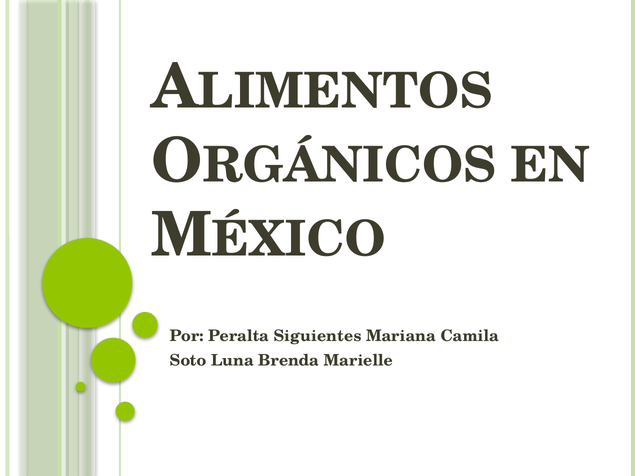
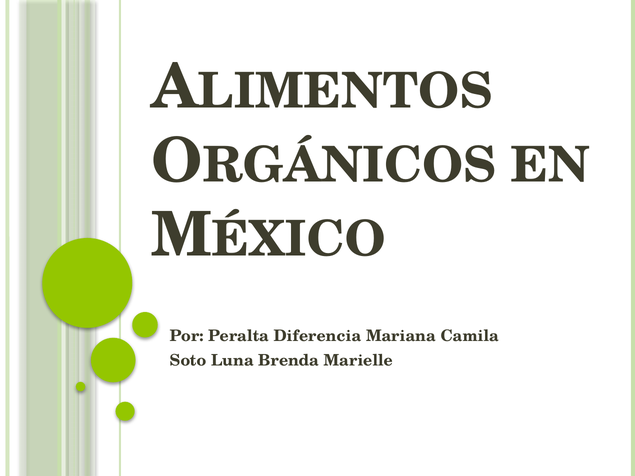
Siguientes: Siguientes -> Diferencia (318, 336)
